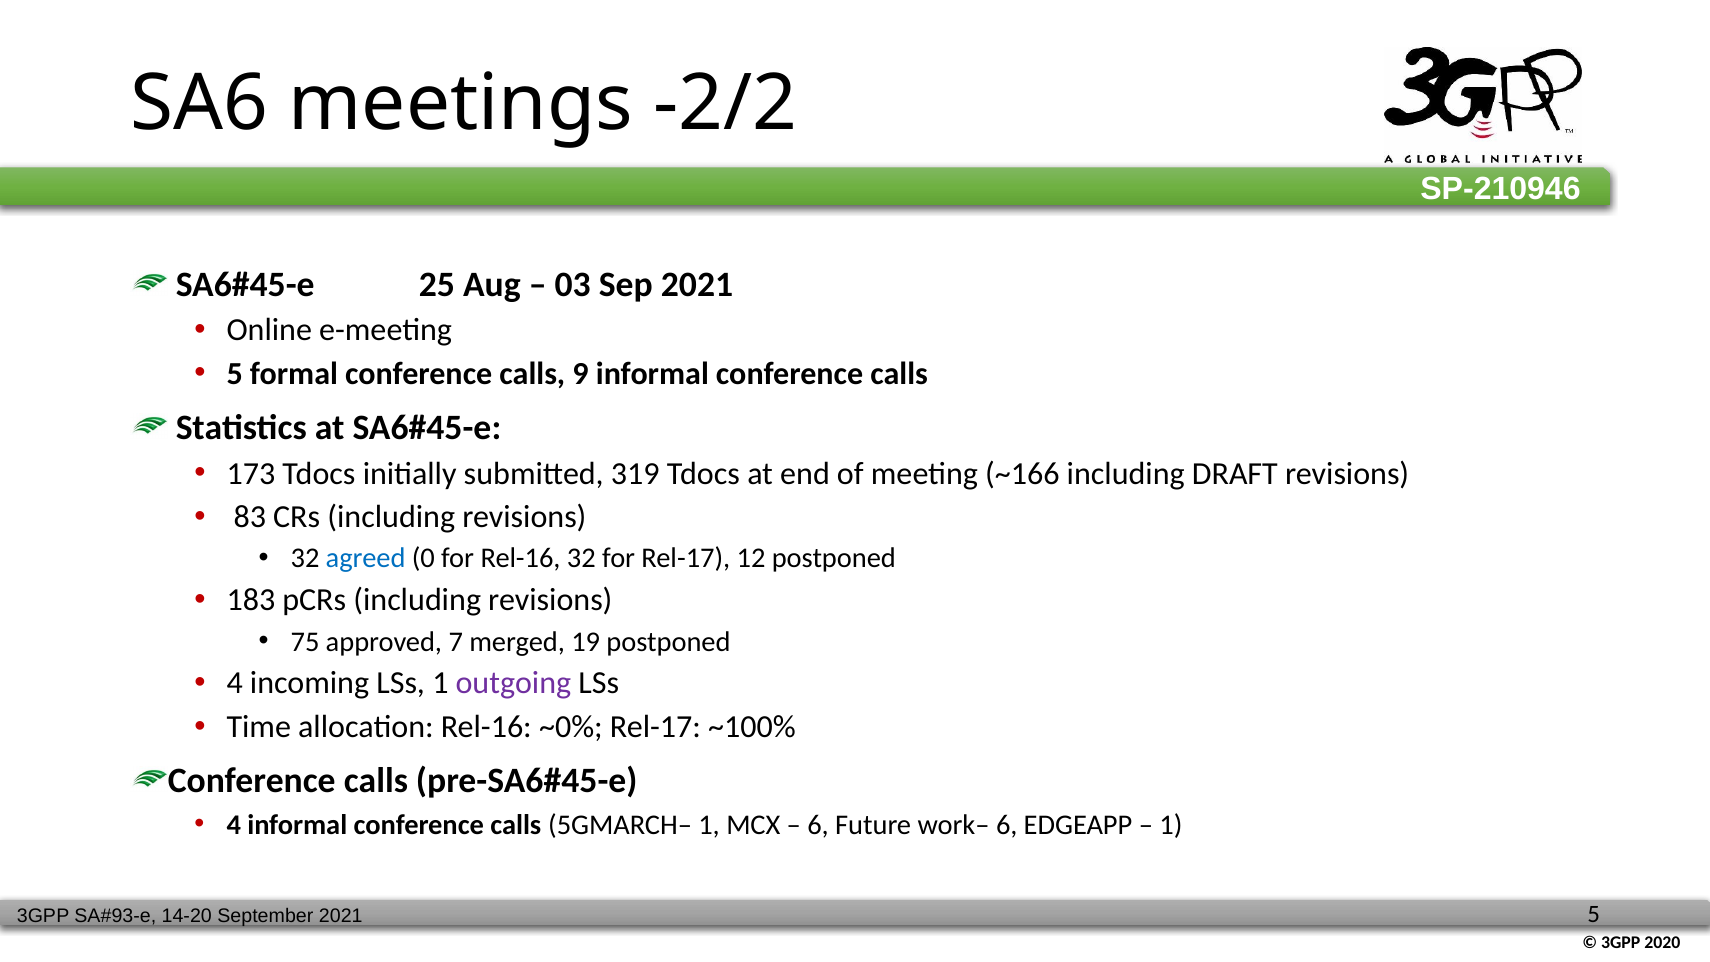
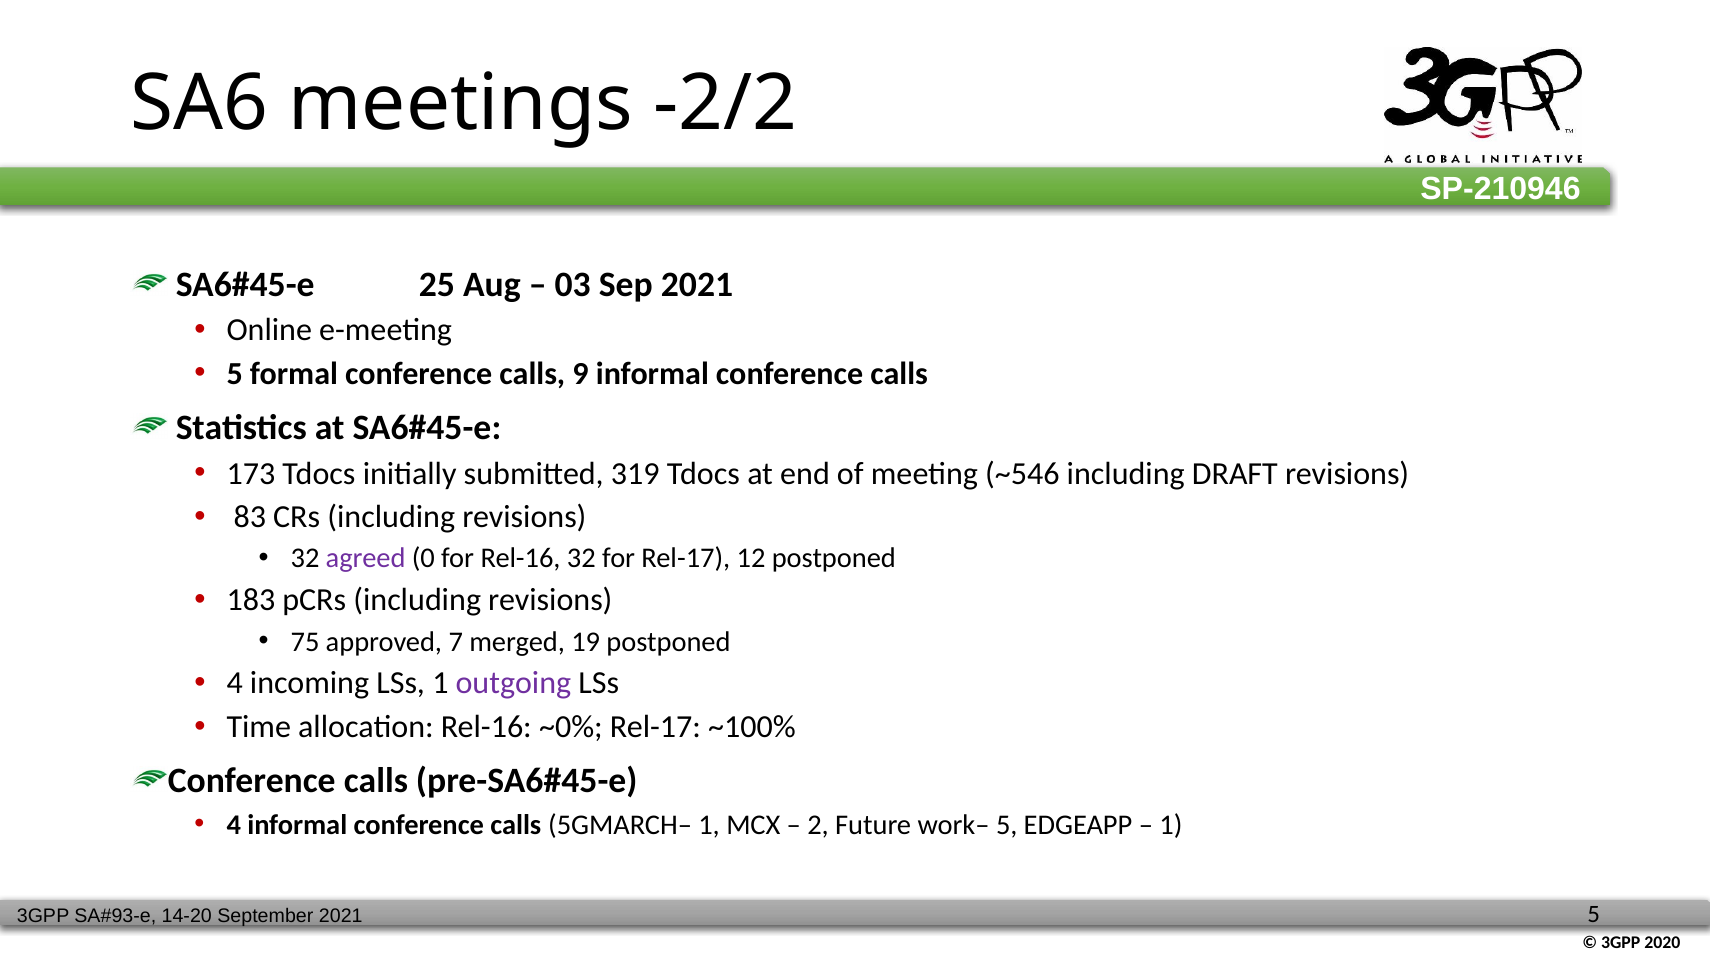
~166: ~166 -> ~546 (1022, 473)
agreed colour: blue -> purple (366, 558)
6: 6 -> 2 (818, 825)
work– 6: 6 -> 5 (1007, 825)
